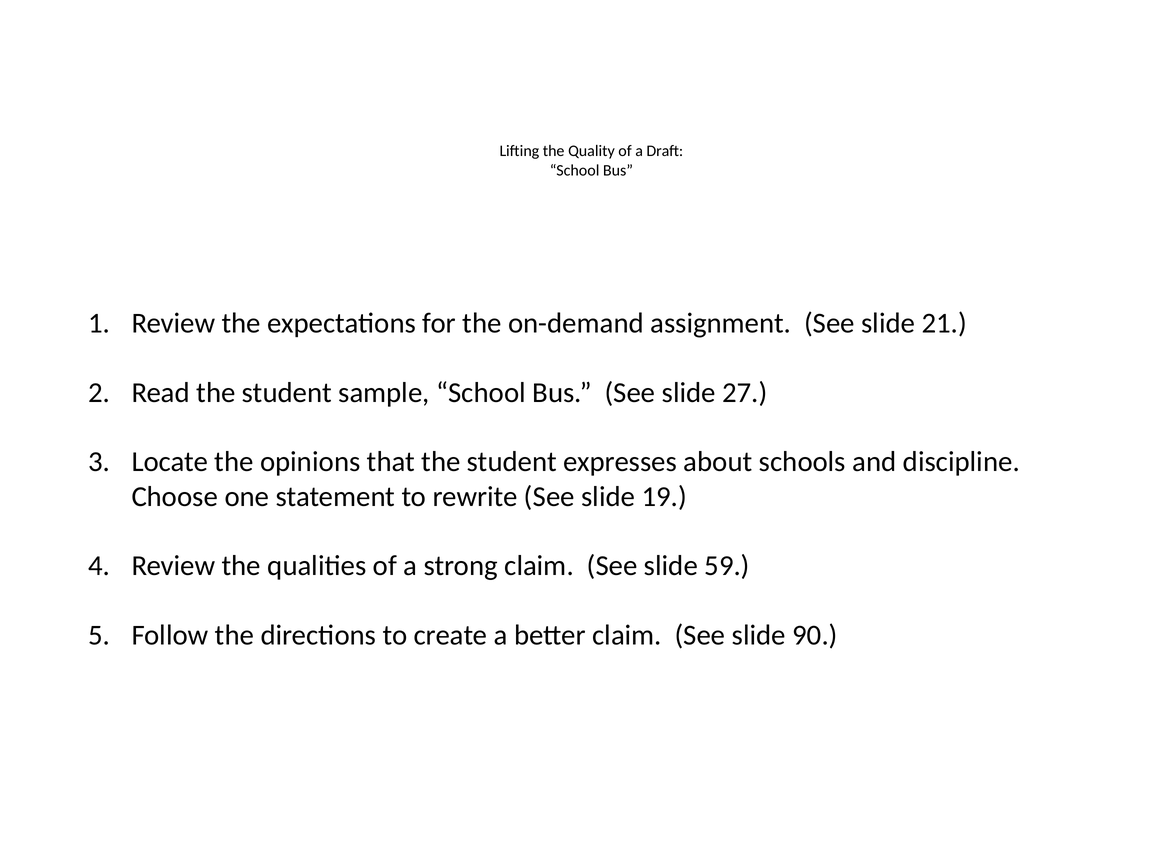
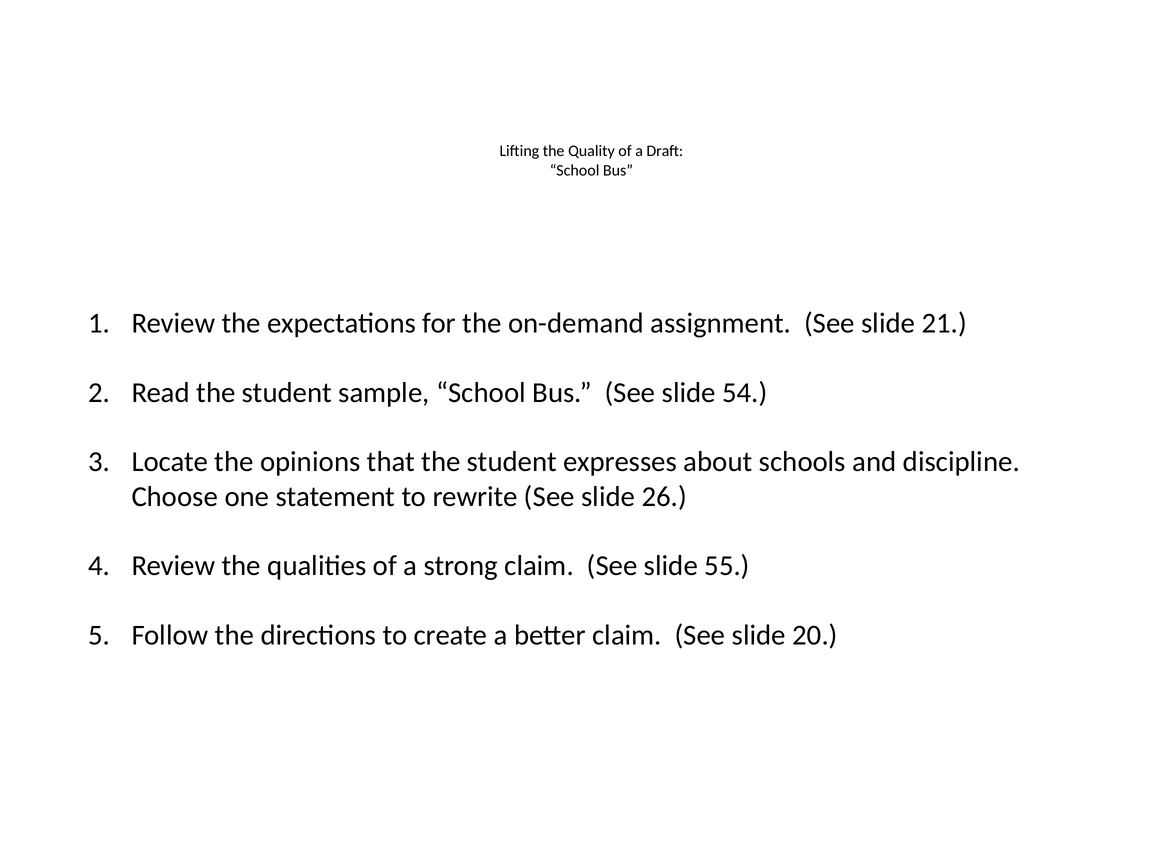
27: 27 -> 54 (745, 392)
19: 19 -> 26 (664, 496)
59: 59 -> 55 (727, 565)
90: 90 -> 20 (815, 635)
